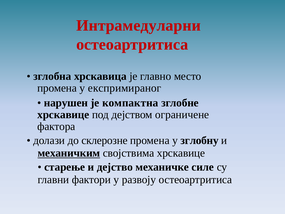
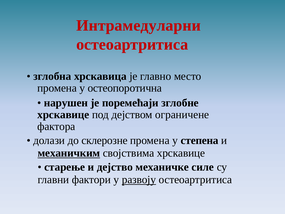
експримираног: експримираног -> остеопоротична (125, 88)
компактна: компактна -> поремећаји (130, 103)
зглобну: зглобну -> степена (200, 140)
развоју underline: none -> present (139, 179)
